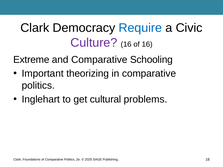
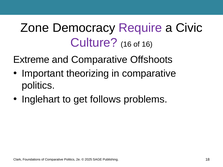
Clark: Clark -> Zone (35, 28)
Require colour: blue -> purple (140, 28)
Schooling: Schooling -> Offshoots (151, 60)
cultural: cultural -> follows (105, 99)
